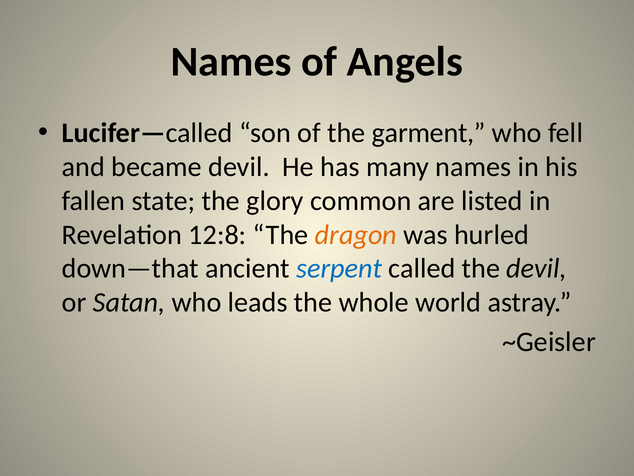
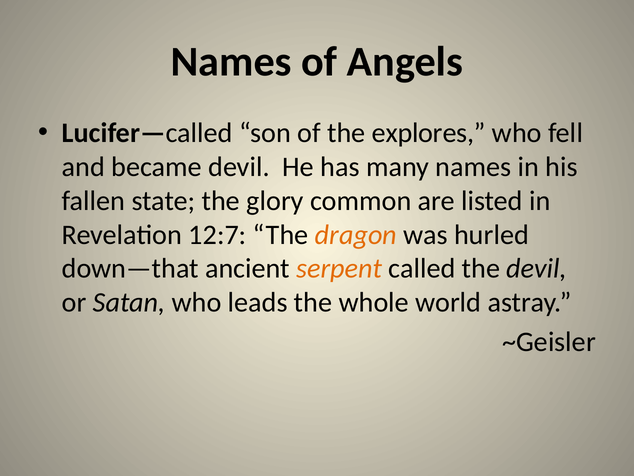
garment: garment -> explores (429, 133)
12:8: 12:8 -> 12:7 (217, 234)
serpent colour: blue -> orange (339, 268)
